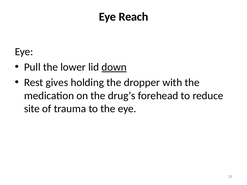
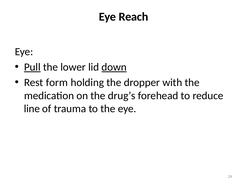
Pull underline: none -> present (32, 67)
gives: gives -> form (57, 83)
site: site -> line (32, 109)
